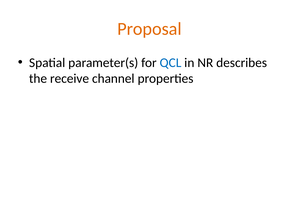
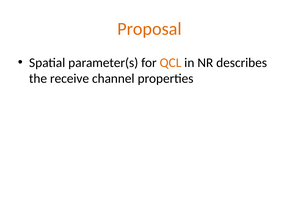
QCL colour: blue -> orange (171, 63)
